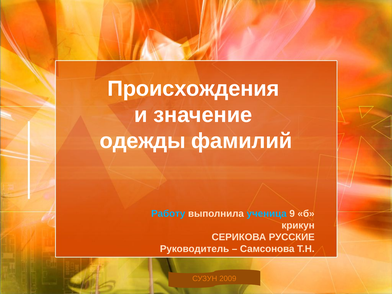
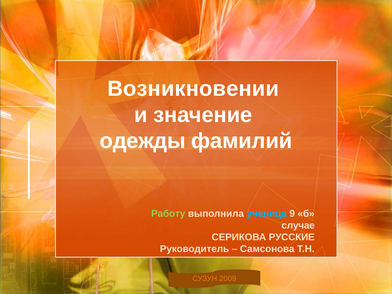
Происхождения: Происхождения -> Возникновении (193, 89)
Работу colour: light blue -> light green (168, 214)
крикун: крикун -> случае (298, 225)
